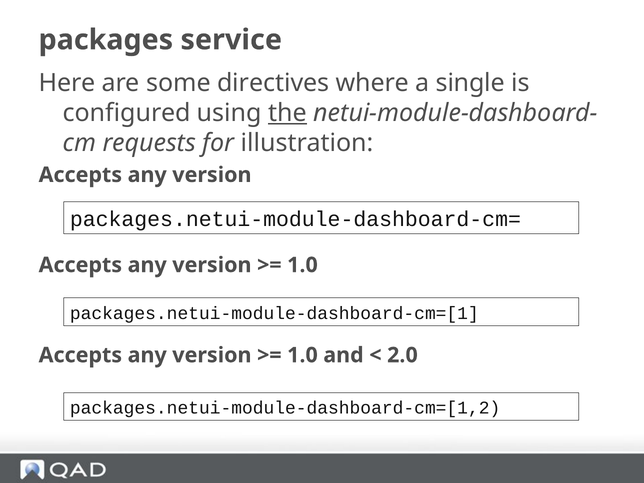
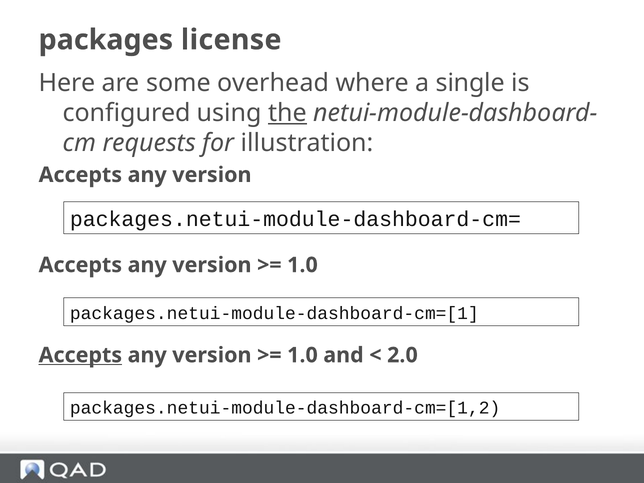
service: service -> license (231, 40)
directives: directives -> overhead (273, 83)
Accepts underline: none -> present (80, 355)
